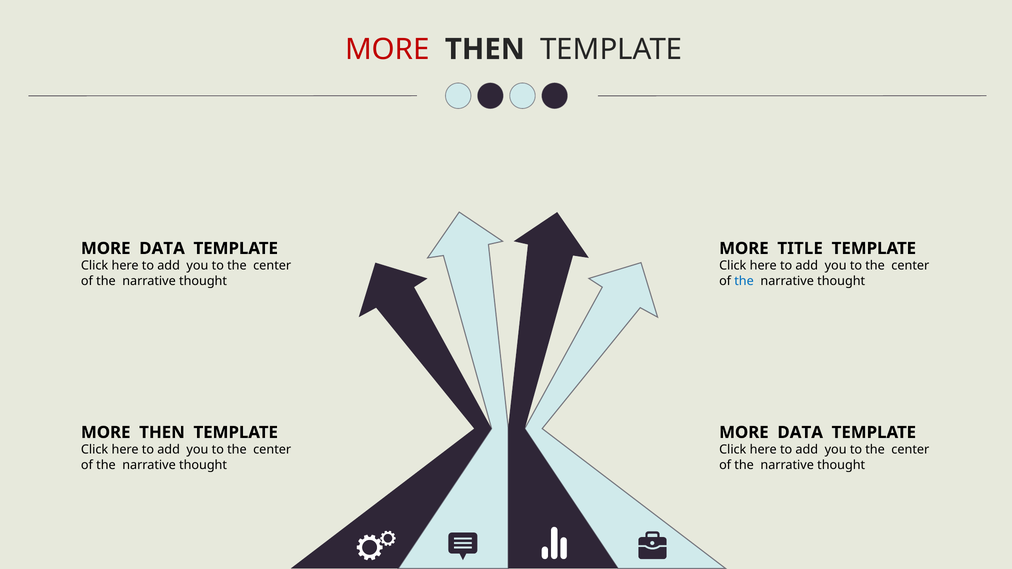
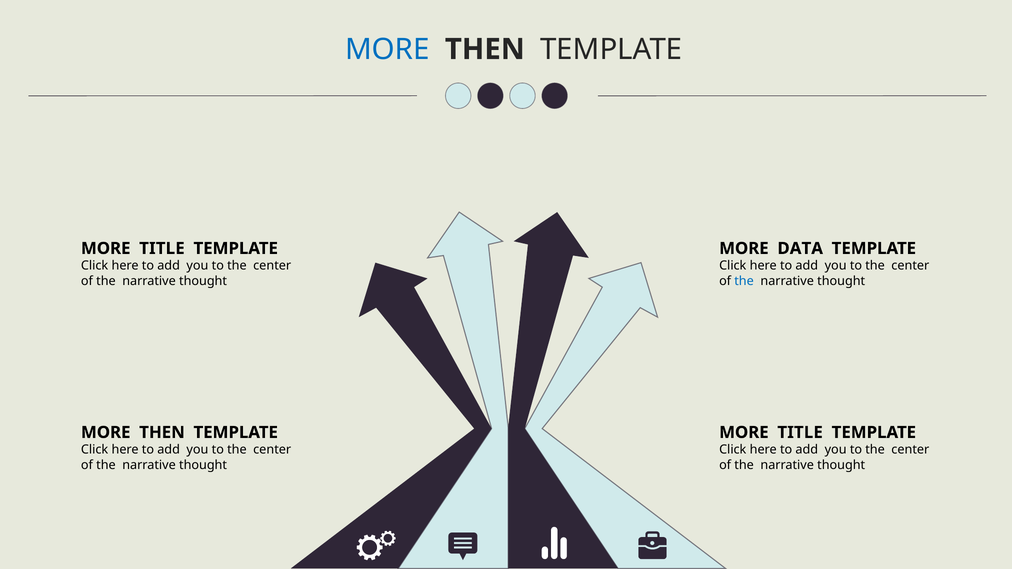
MORE colour: red -> blue (387, 49)
DATA: DATA -> TITLE (162, 249)
TITLE: TITLE -> DATA (800, 249)
DATA: DATA -> TITLE (800, 433)
